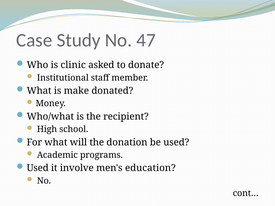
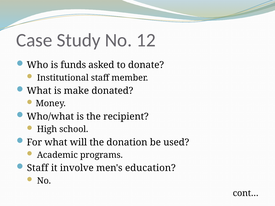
47: 47 -> 12 (146, 40)
clinic: clinic -> funds (73, 65)
Used: Used -> Staff (38, 168)
